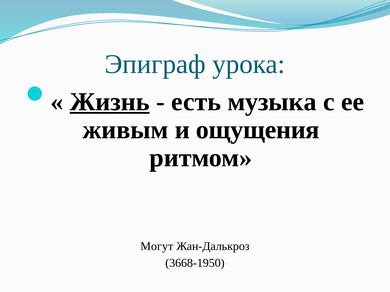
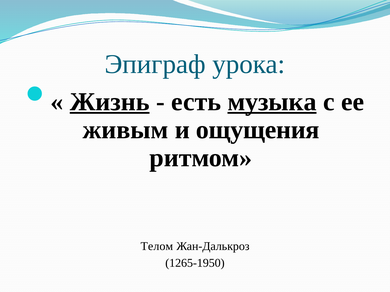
музыка underline: none -> present (272, 102)
Могут: Могут -> Телом (157, 247)
3668-1950: 3668-1950 -> 1265-1950 (195, 263)
